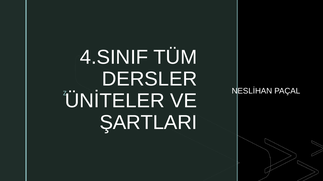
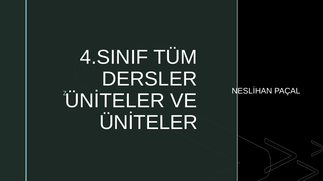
ŞARTLARI: ŞARTLARI -> ÜNİTELER (148, 123)
